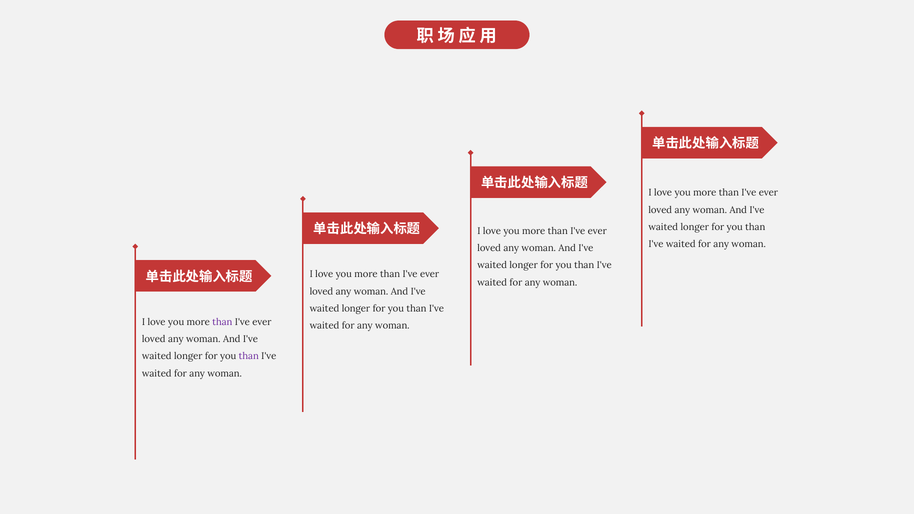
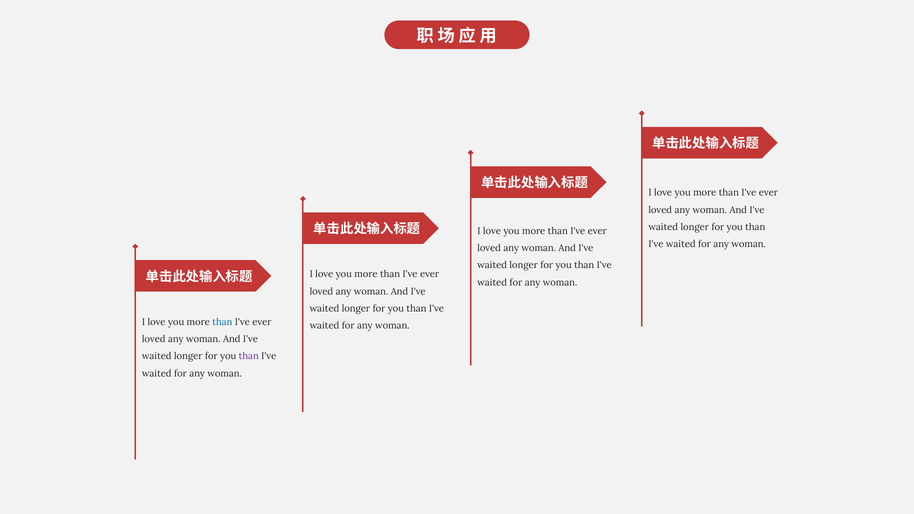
than colour: purple -> blue (222, 322)
